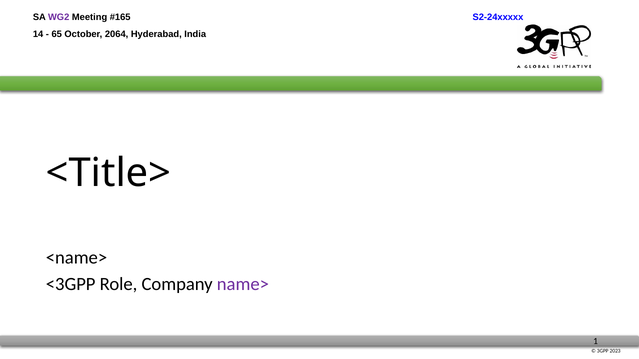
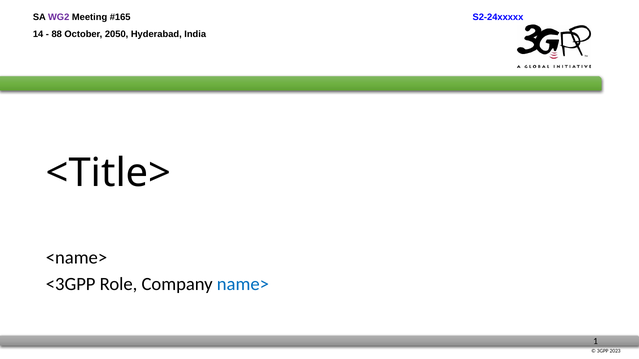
65: 65 -> 88 (57, 34)
2064: 2064 -> 2050 (117, 34)
name> colour: purple -> blue (243, 285)
